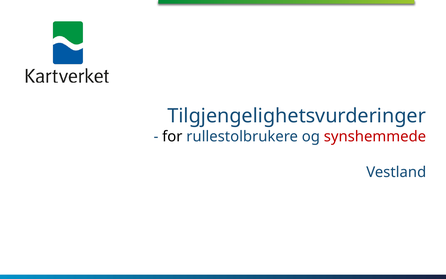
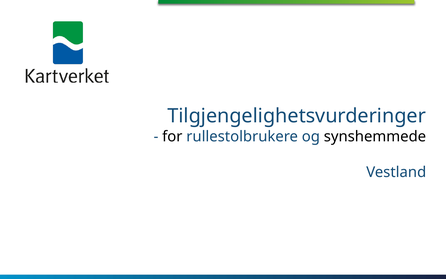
synshemmede colour: red -> black (375, 136)
